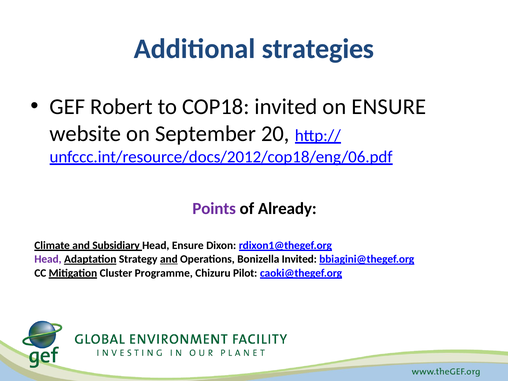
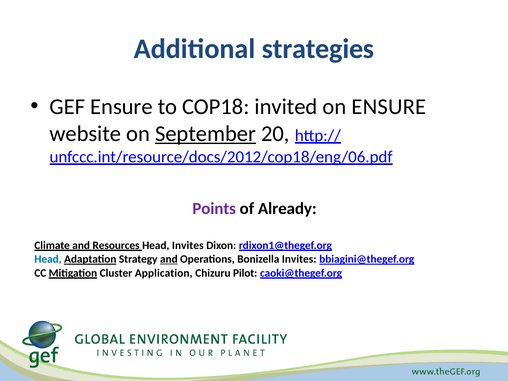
GEF Robert: Robert -> Ensure (121, 107)
September underline: none -> present (206, 134)
Subsidiary: Subsidiary -> Resources (116, 245)
Head Ensure: Ensure -> Invites (188, 245)
Head colour: purple -> blue (48, 259)
Bonizella Invited: Invited -> Invites (299, 259)
Programme: Programme -> Application (164, 273)
